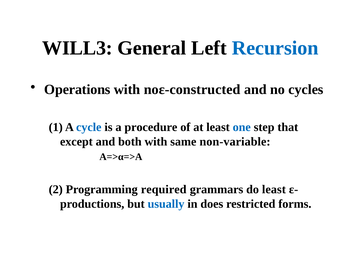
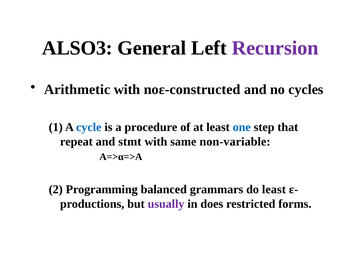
WILL3: WILL3 -> ALSO3 (77, 48)
Recursion colour: blue -> purple (275, 48)
Operations: Operations -> Arithmetic (77, 89)
except: except -> repeat (76, 141)
both: both -> stmt (130, 141)
required: required -> balanced (164, 189)
usually colour: blue -> purple (166, 204)
